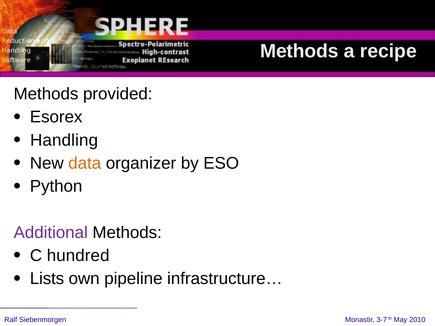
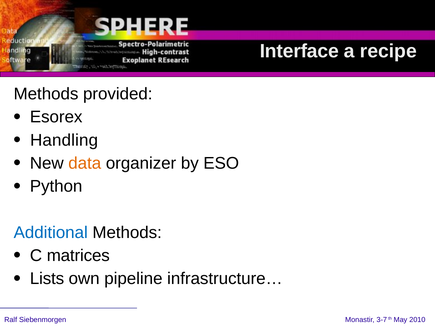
Methods: Methods -> Interface (299, 51)
Additional colour: purple -> blue (51, 233)
hundred: hundred -> matrices (78, 256)
